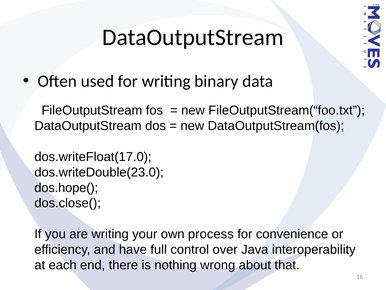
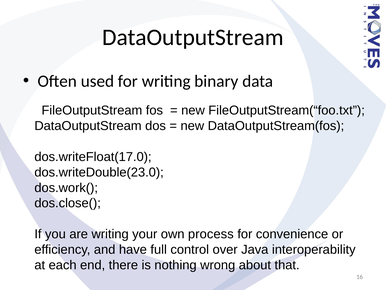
dos.hope(: dos.hope( -> dos.work( (66, 187)
